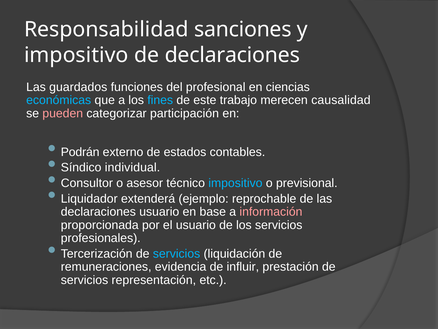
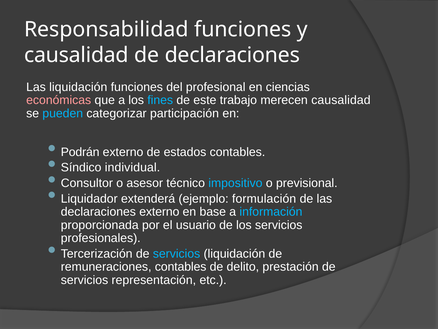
Responsabilidad sanciones: sanciones -> funciones (243, 30)
impositivo: impositivo -> causalidad (76, 55)
Las guardados: guardados -> liquidación (78, 87)
económicas colour: light blue -> pink (59, 100)
pueden colour: pink -> light blue (63, 113)
reprochable: reprochable -> formulación (264, 198)
declaraciones usuario: usuario -> externo (159, 212)
información colour: pink -> light blue (271, 212)
remuneraciones evidencia: evidencia -> contables (181, 266)
influir: influir -> delito (243, 266)
